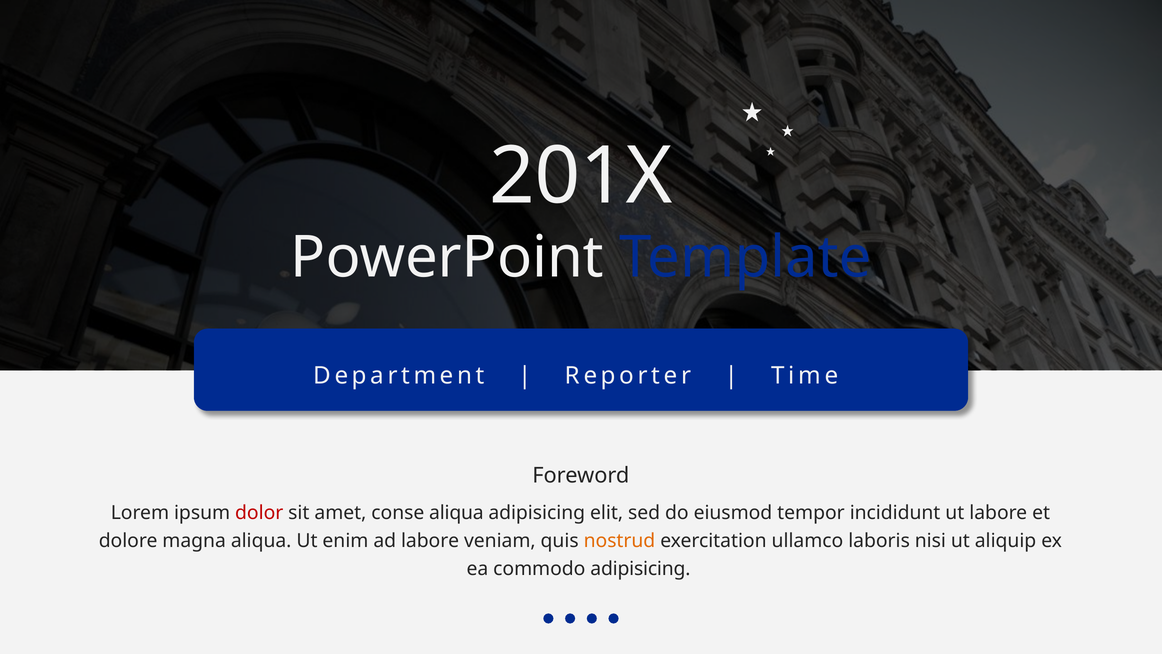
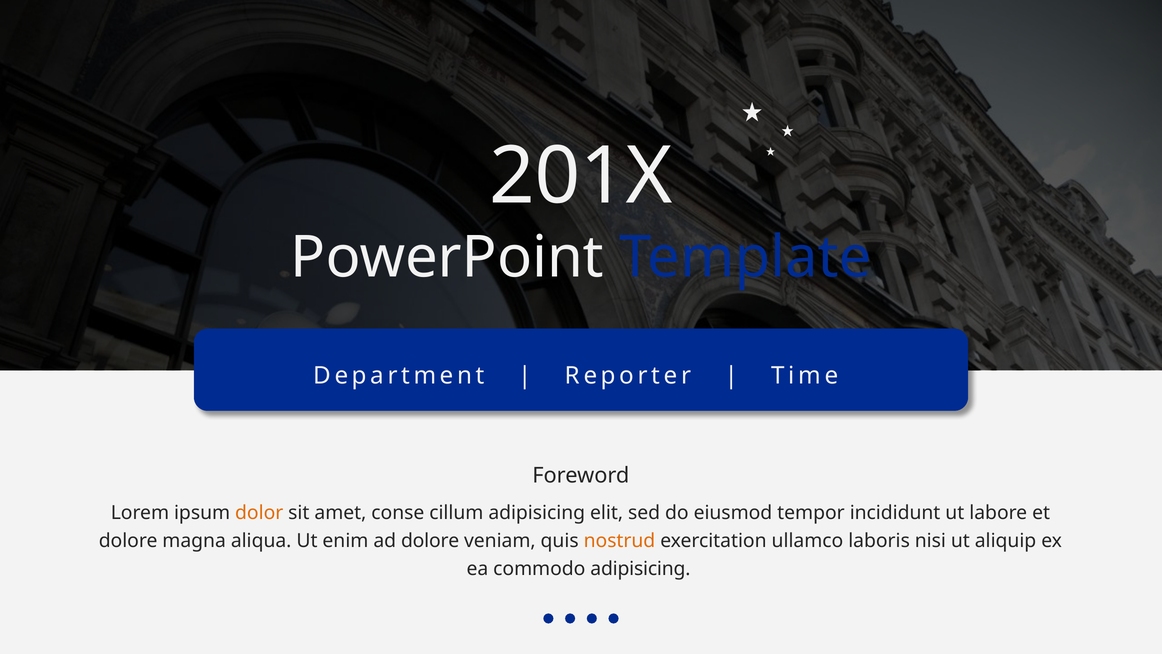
dolor colour: red -> orange (259, 513)
conse aliqua: aliqua -> cillum (456, 513)
ad labore: labore -> dolore (430, 540)
